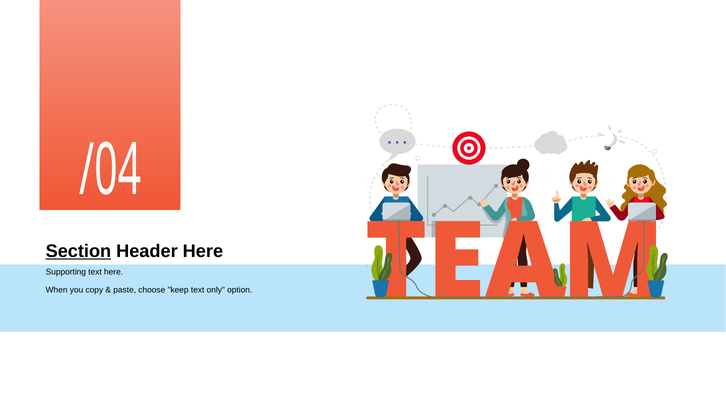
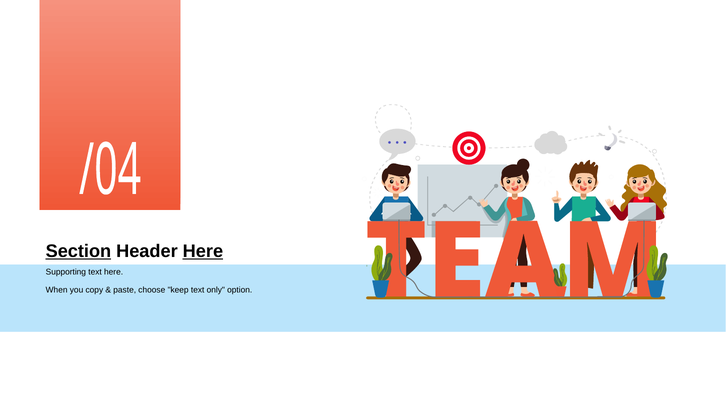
Here underline: none -> present (203, 251)
